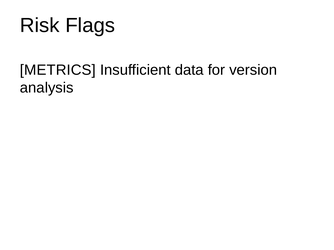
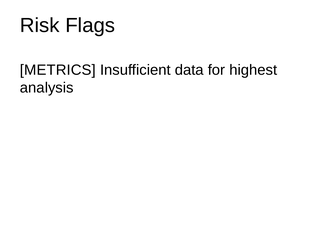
version: version -> highest (253, 70)
